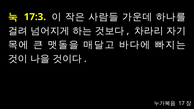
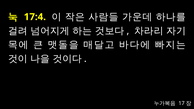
17:3: 17:3 -> 17:4 (35, 17)
